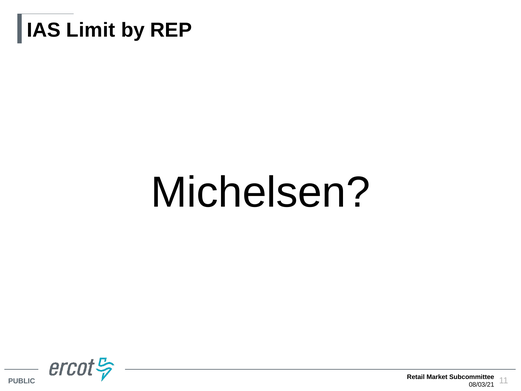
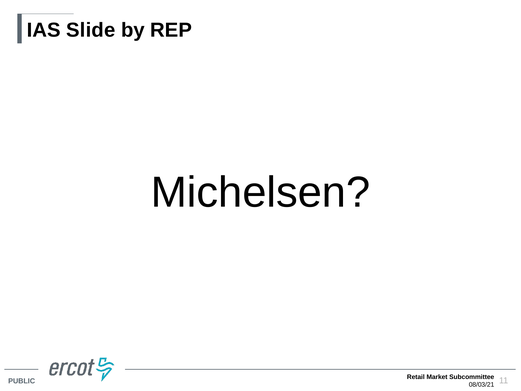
Limit: Limit -> Slide (91, 30)
